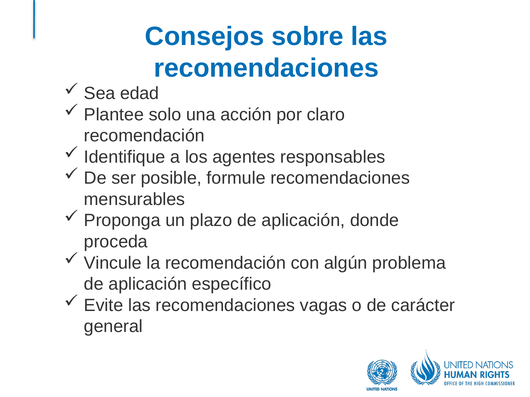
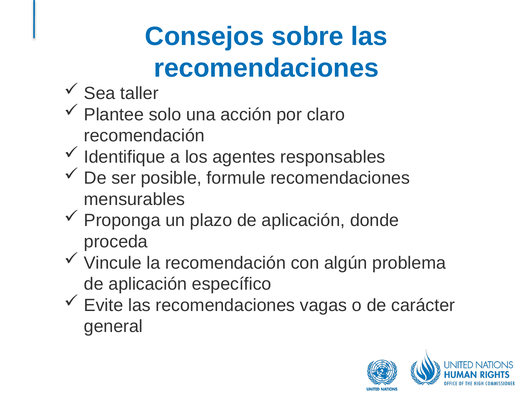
edad: edad -> taller (139, 94)
